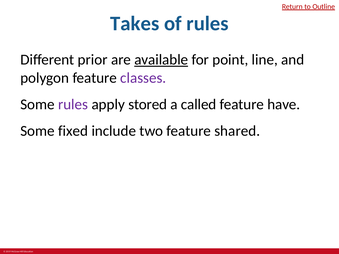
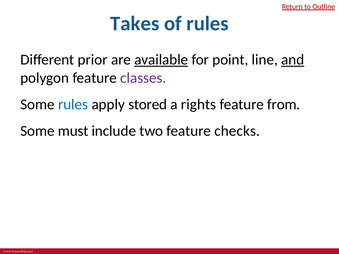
and underline: none -> present (293, 60)
rules colour: purple -> blue (73, 104)
called: called -> rights (199, 104)
have: have -> from (284, 104)
fixed: fixed -> must (73, 131)
shared: shared -> checks (237, 131)
